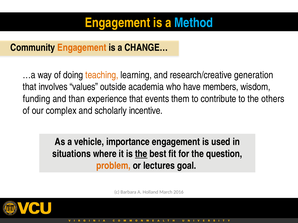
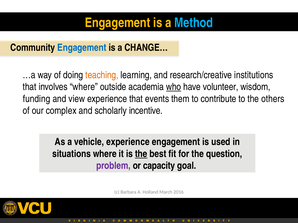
Engagement colour: orange -> blue (82, 48)
generation: generation -> institutions (254, 75)
involves values: values -> where (84, 87)
who underline: none -> present (174, 87)
members: members -> volunteer (221, 87)
than: than -> view (77, 99)
vehicle importance: importance -> experience (128, 142)
problem colour: orange -> purple (113, 166)
lectures: lectures -> capacity (159, 166)
